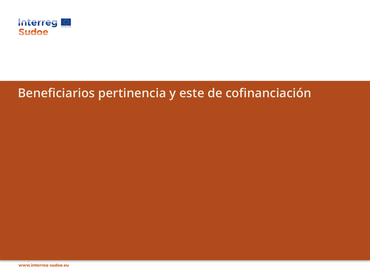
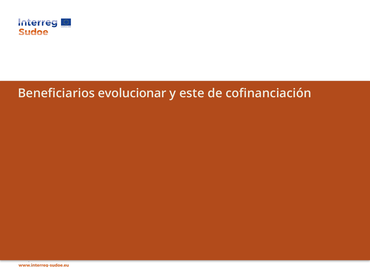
pertinencia: pertinencia -> evolucionar (132, 93)
